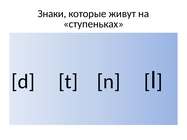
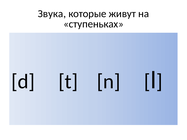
Знаки: Знаки -> Звука (52, 14)
